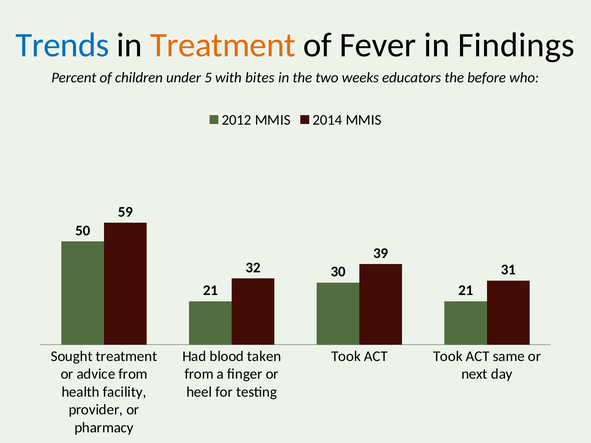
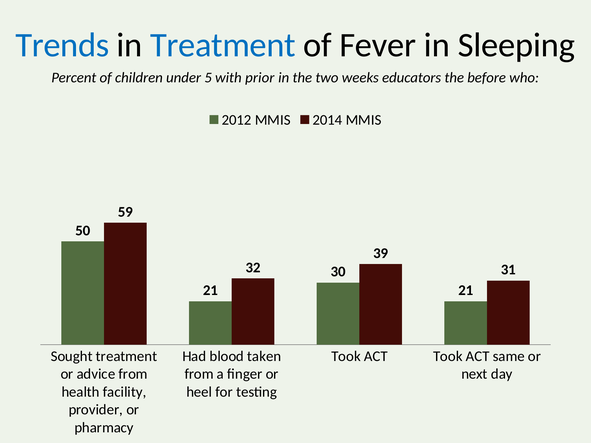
Treatment colour: orange -> blue (223, 45)
Findings: Findings -> Sleeping (516, 45)
bites: bites -> prior (260, 78)
